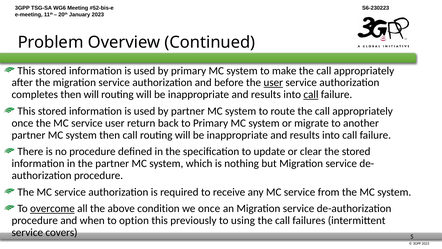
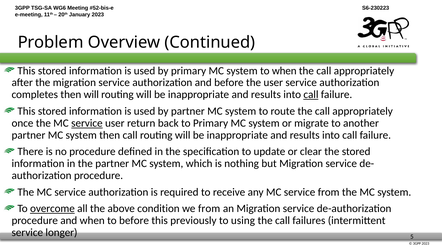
to make: make -> when (284, 71)
user underline: present -> none (273, 83)
service underline: none -> present (87, 123)
we once: once -> from (209, 208)
to option: option -> before (134, 220)
covers: covers -> longer (61, 232)
